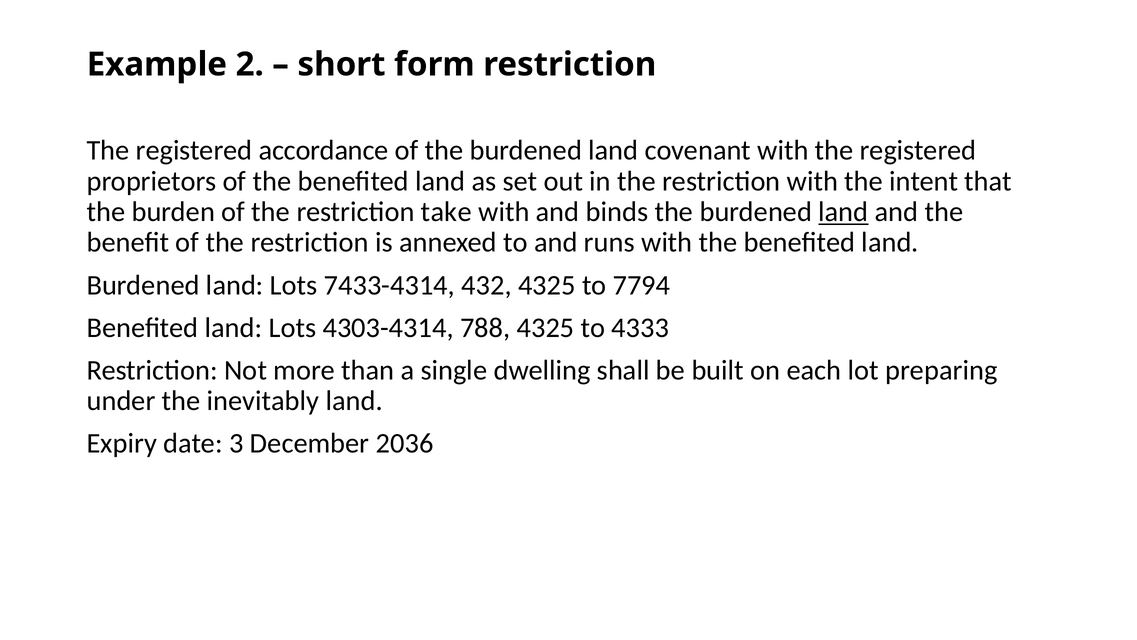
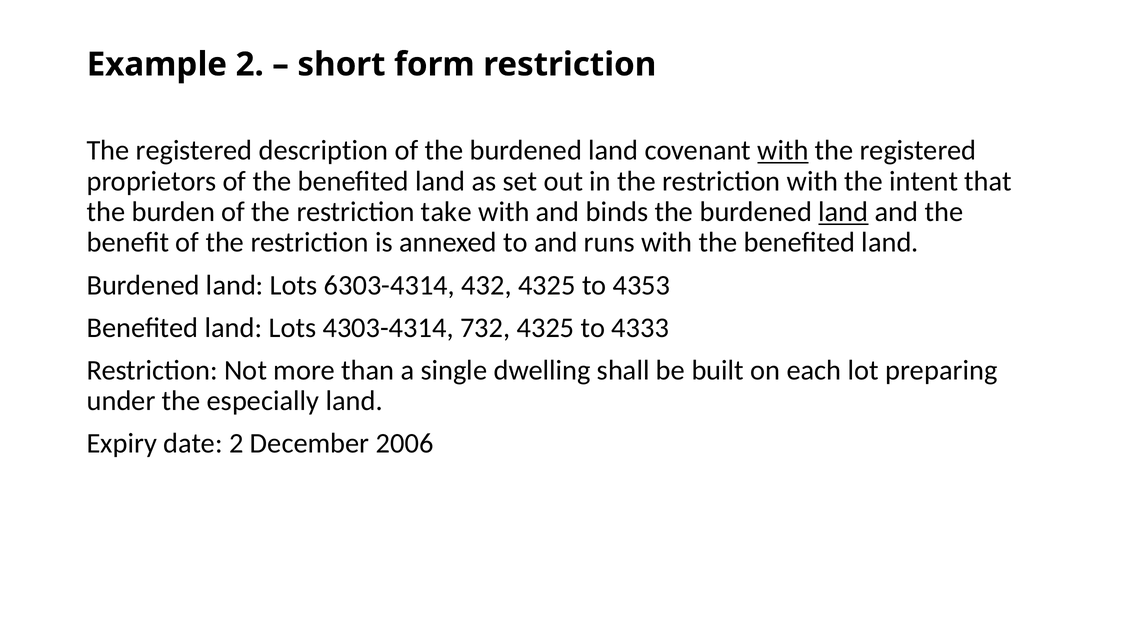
accordance: accordance -> description (323, 150)
with underline: none -> present (783, 150)
7433-4314: 7433-4314 -> 6303-4314 (389, 285)
7794: 7794 -> 4353 (641, 285)
788: 788 -> 732 (485, 327)
inevitably: inevitably -> especially (263, 401)
date 3: 3 -> 2 (236, 443)
2036: 2036 -> 2006 (405, 443)
